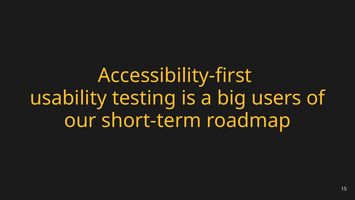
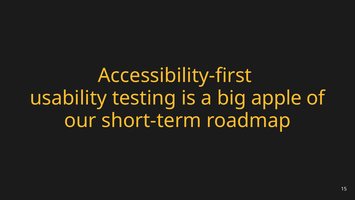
users: users -> apple (276, 98)
